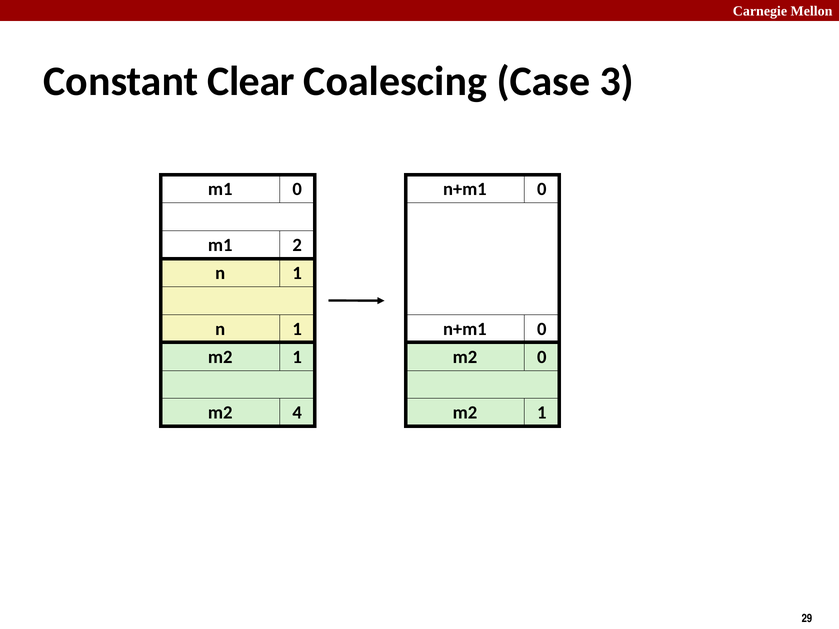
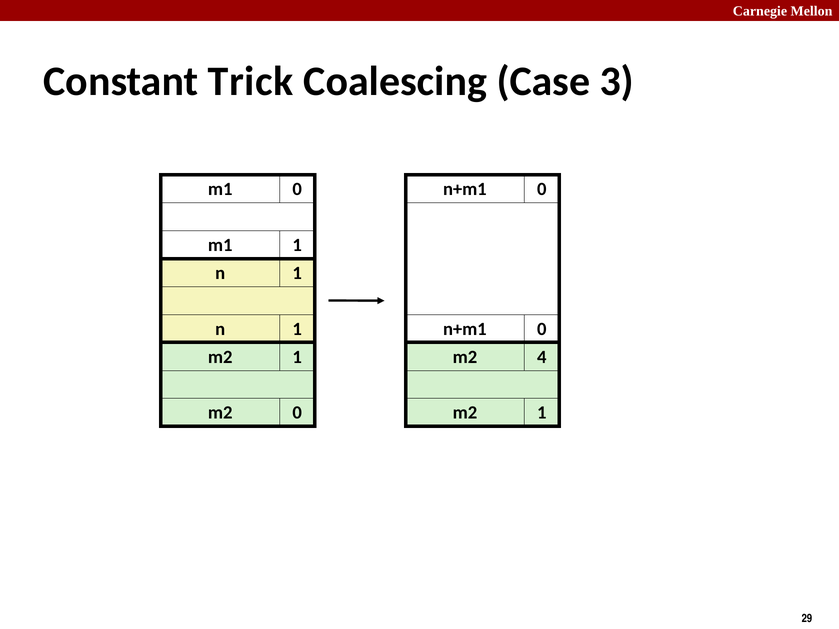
Clear: Clear -> Trick (251, 81)
m1 2: 2 -> 1 (297, 245)
m2 0: 0 -> 4 (542, 357)
m2 4: 4 -> 0 (297, 413)
